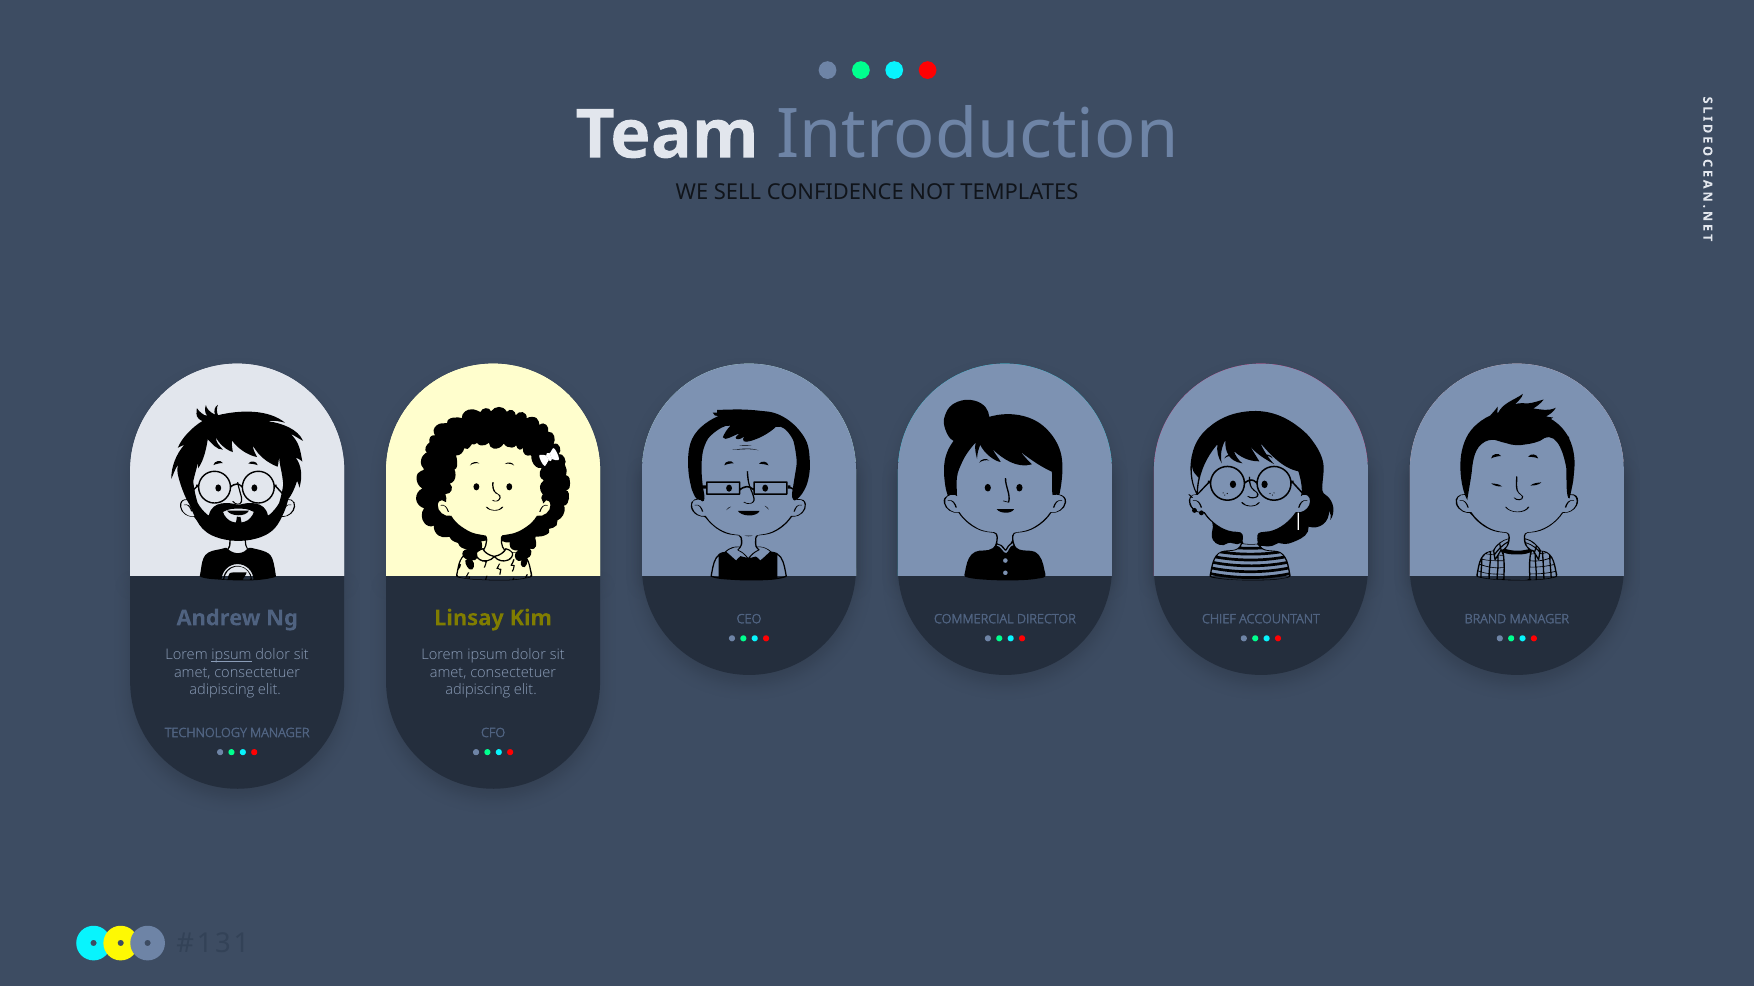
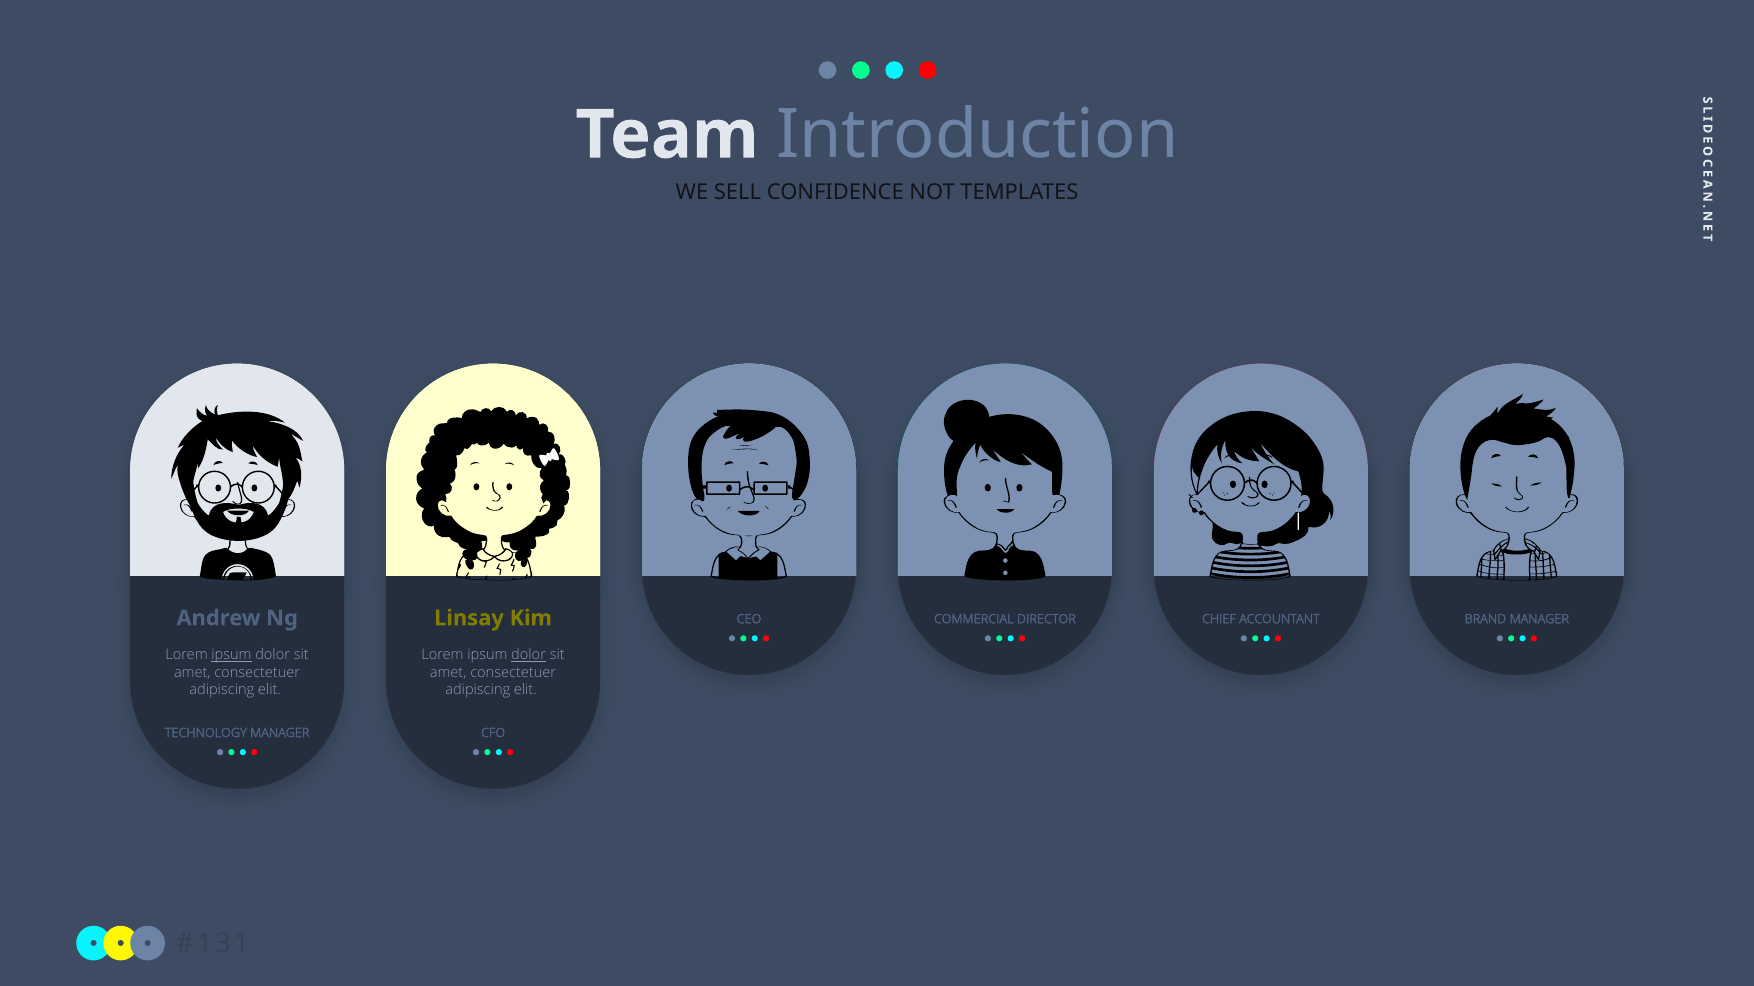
dolor underline: none -> present (529, 655)
